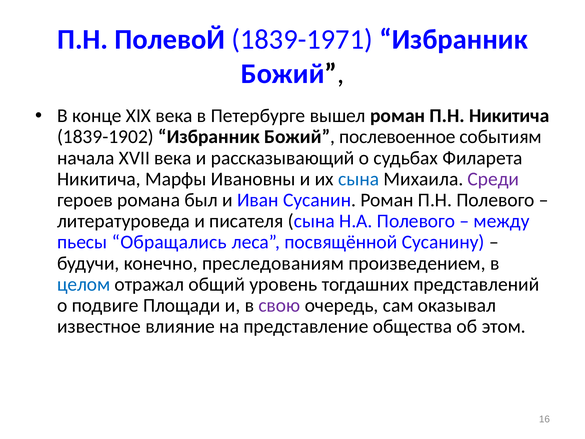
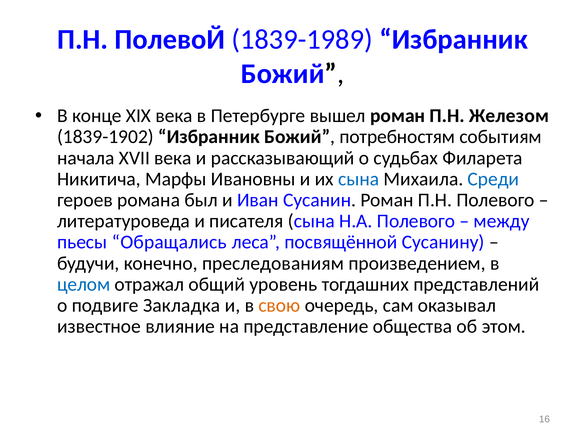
1839-1971: 1839-1971 -> 1839-1989 (302, 40)
П.Н Никитича: Никитича -> Железом (509, 116)
послевоенное: послевоенное -> потребностям (397, 137)
Среди colour: purple -> blue (493, 179)
Площади: Площади -> Закладка (182, 305)
свою colour: purple -> orange (279, 305)
